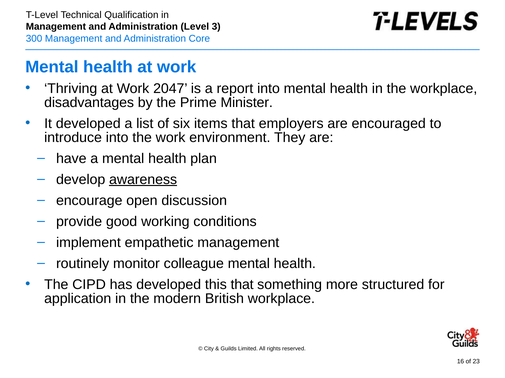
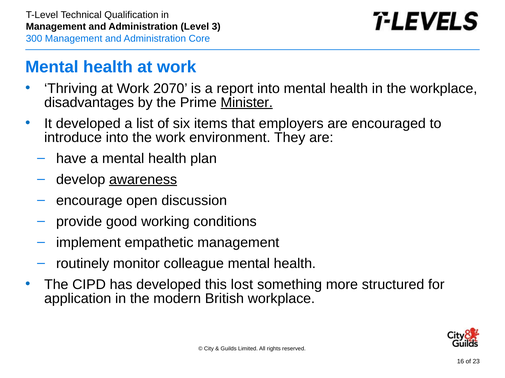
2047: 2047 -> 2070 (170, 89)
Minister underline: none -> present (247, 103)
this that: that -> lost (242, 285)
